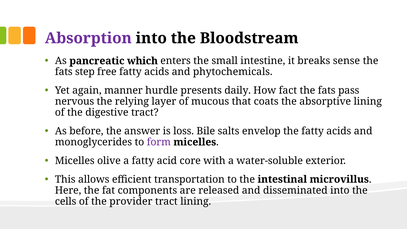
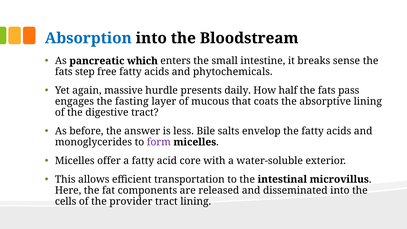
Absorption colour: purple -> blue (88, 38)
manner: manner -> massive (123, 91)
fact: fact -> half (288, 91)
nervous: nervous -> engages (74, 101)
relying: relying -> fasting (132, 101)
loss: loss -> less (184, 131)
olive: olive -> offer (109, 161)
